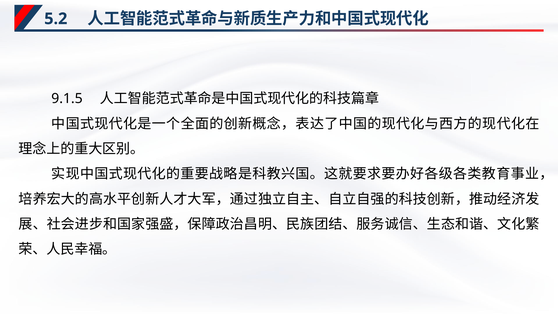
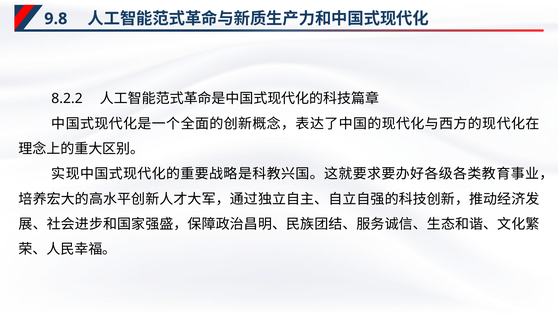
5.2: 5.2 -> 9.8 (56, 19)
9.1.5: 9.1.5 -> 8.2.2 (67, 99)
